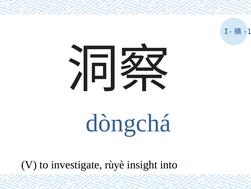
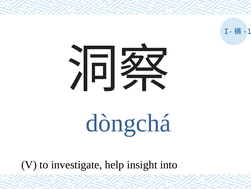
rùyè: rùyè -> help (115, 164)
